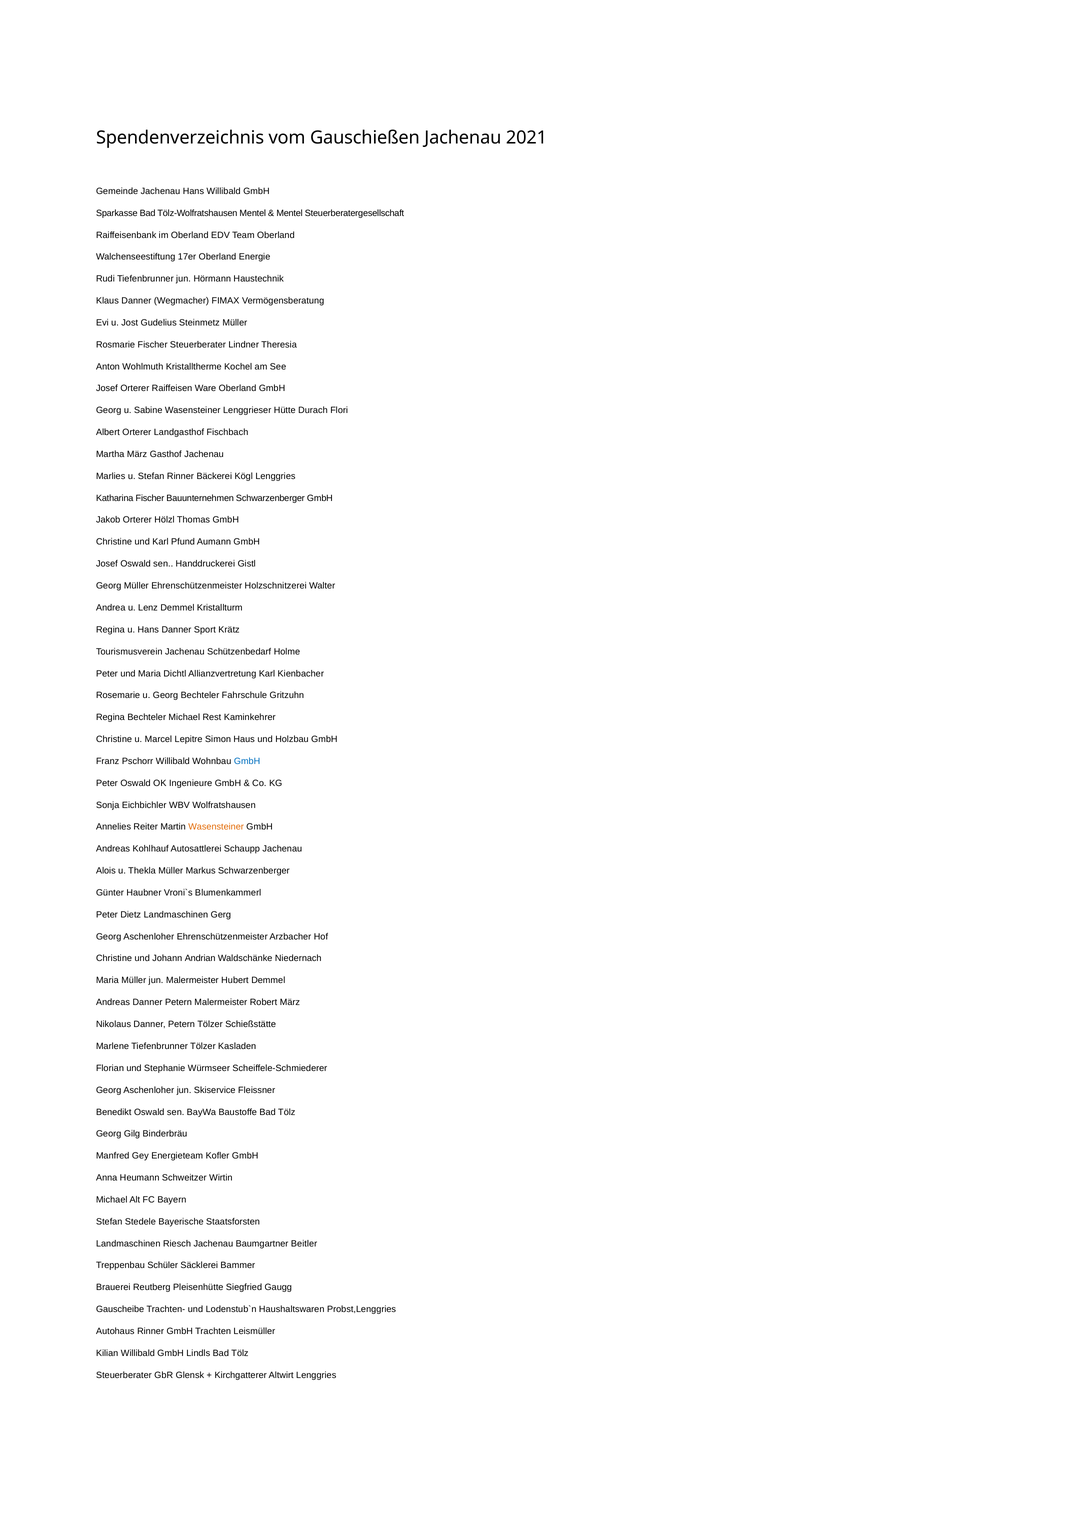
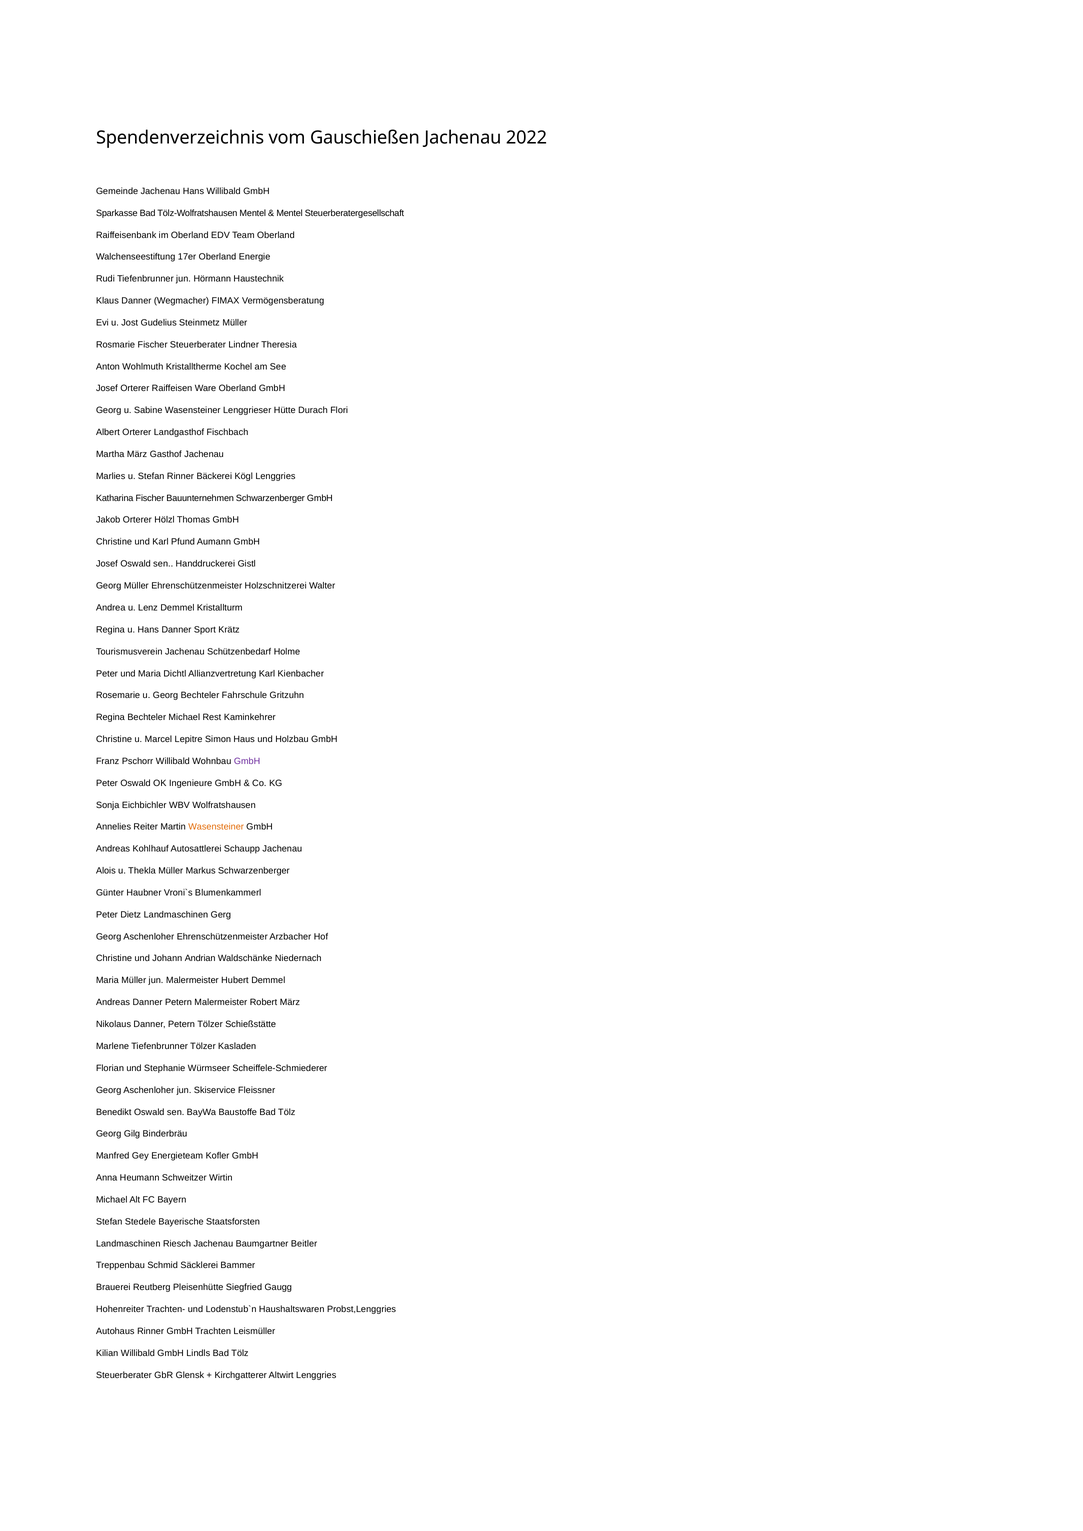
2021: 2021 -> 2022 (527, 138)
GmbH colour: blue -> purple (247, 761)
Schüler: Schüler -> Schmid (163, 1265)
Gauscheibe: Gauscheibe -> Hohenreiter (120, 1309)
